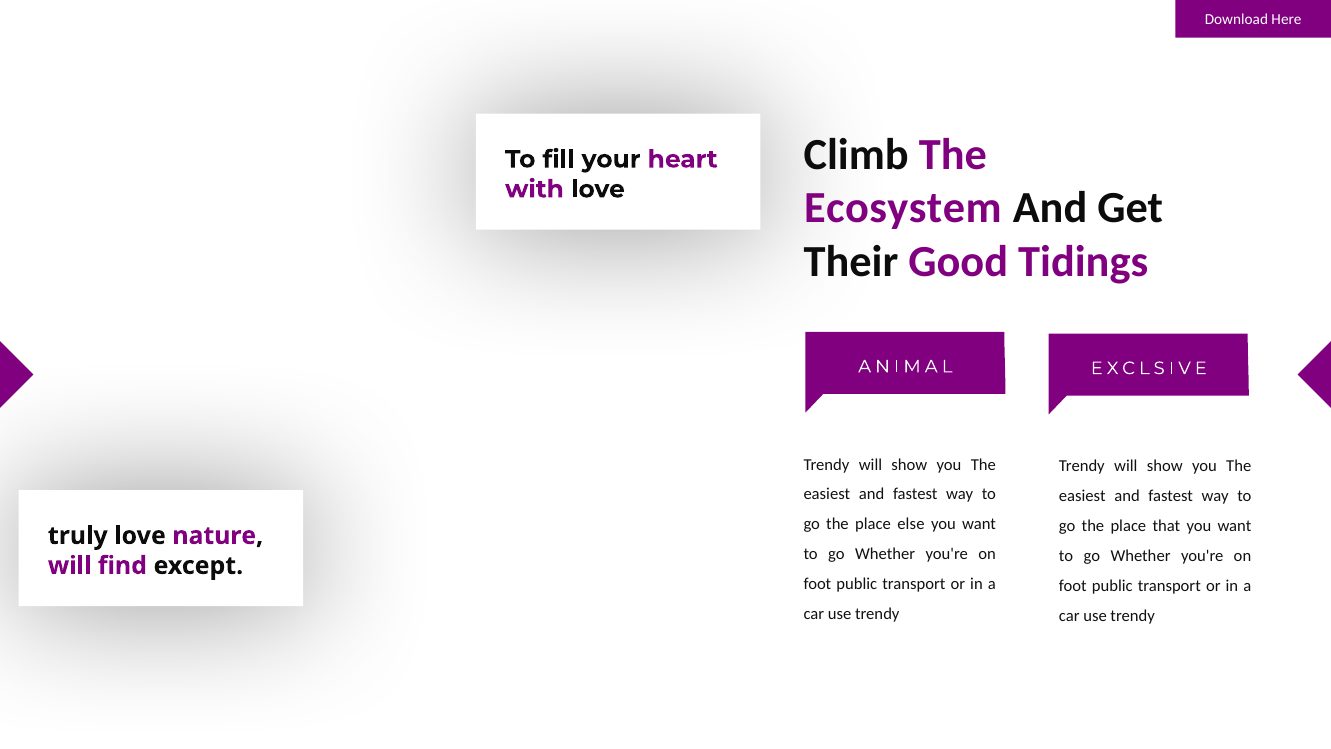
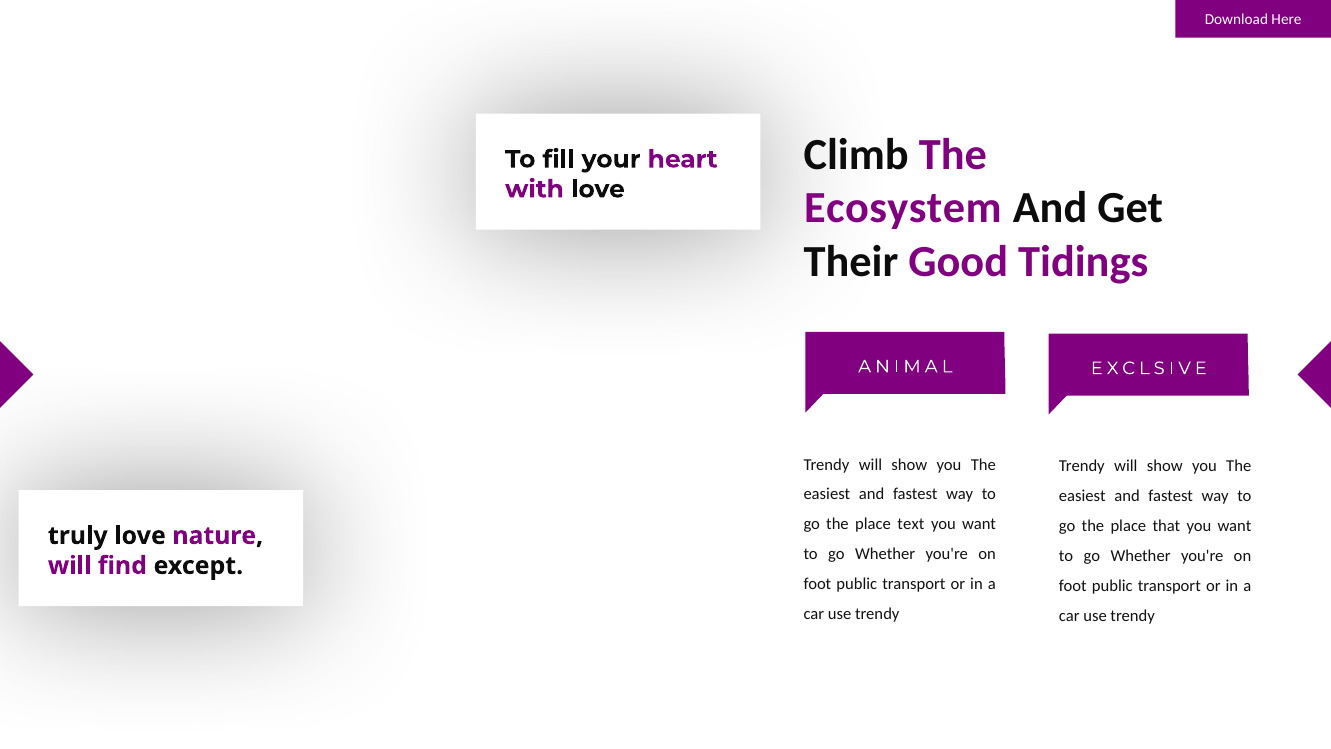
else: else -> text (911, 524)
